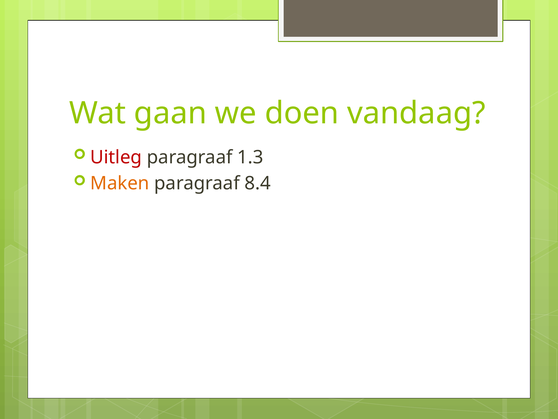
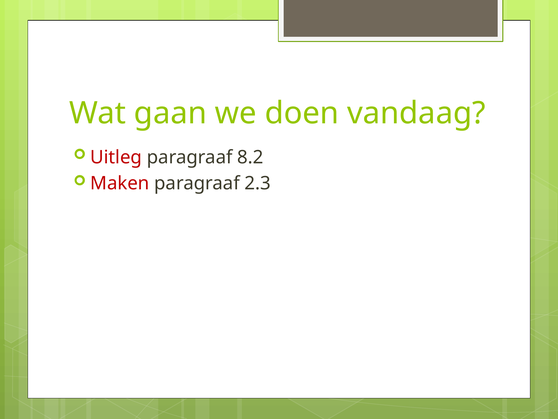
1.3: 1.3 -> 8.2 (250, 157)
Maken colour: orange -> red (120, 183)
8.4: 8.4 -> 2.3 (258, 183)
